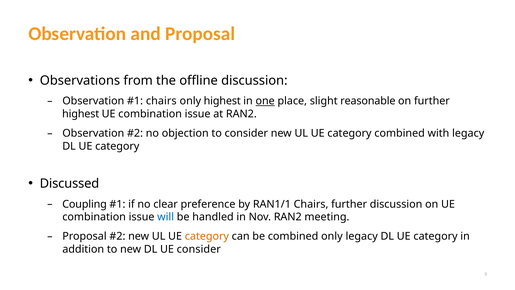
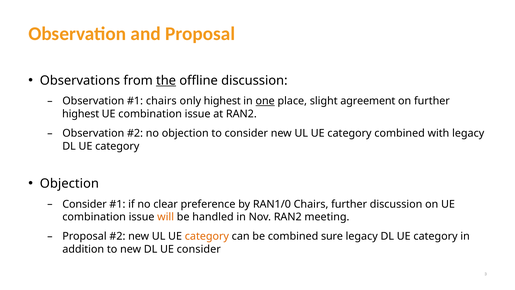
the underline: none -> present (166, 80)
reasonable: reasonable -> agreement (368, 101)
Discussed: Discussed -> Objection (69, 183)
Coupling: Coupling -> Consider (85, 204)
RAN1/1: RAN1/1 -> RAN1/0 (272, 204)
will colour: blue -> orange (166, 217)
combined only: only -> sure (332, 236)
